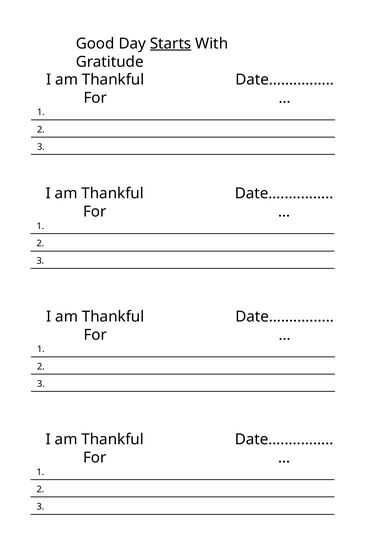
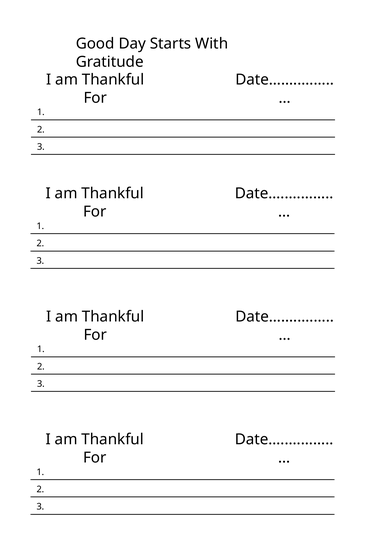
Starts underline: present -> none (171, 44)
